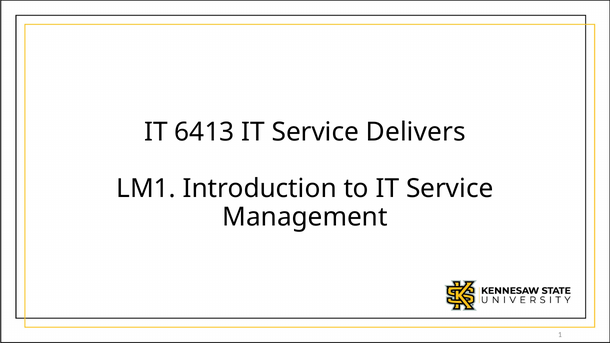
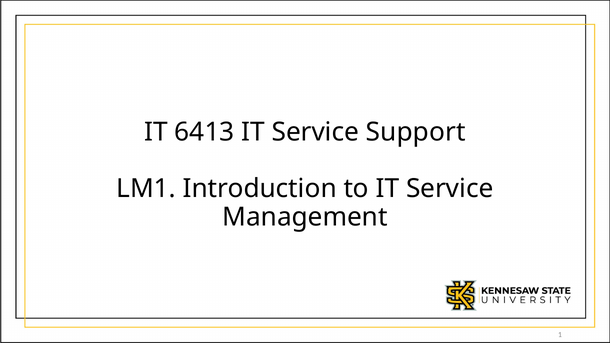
Delivers: Delivers -> Support (416, 132)
